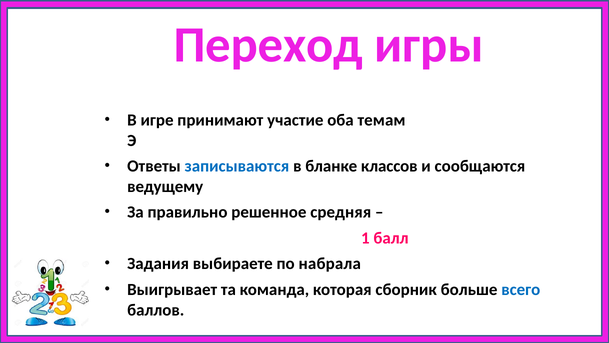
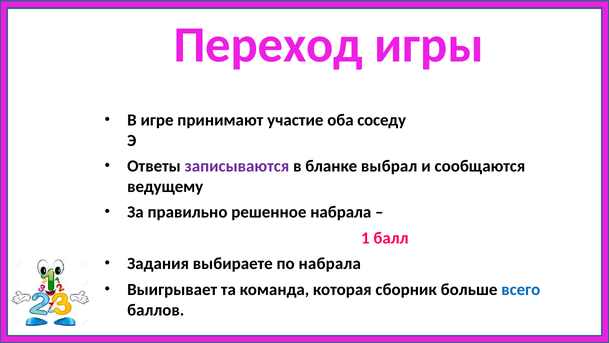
темам: темам -> соседу (382, 120)
записываются colour: blue -> purple (237, 166)
классов: классов -> выбрал (389, 166)
решенное средняя: средняя -> набрала (341, 212)
